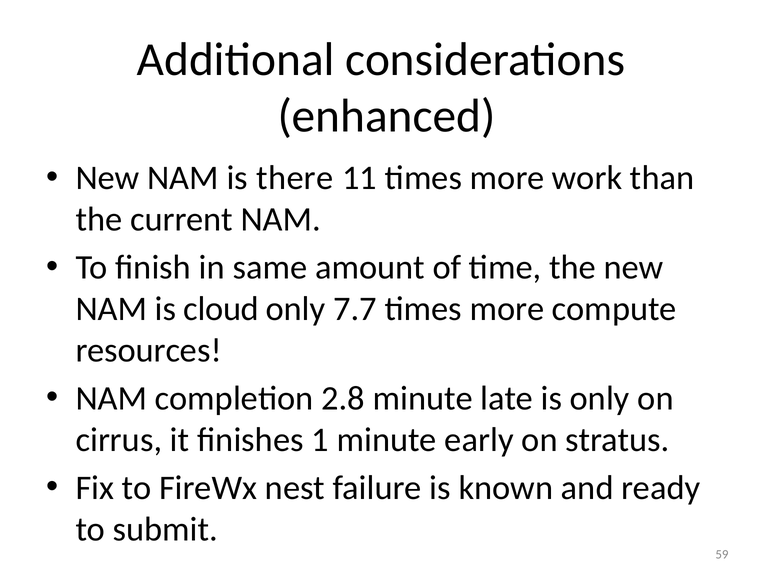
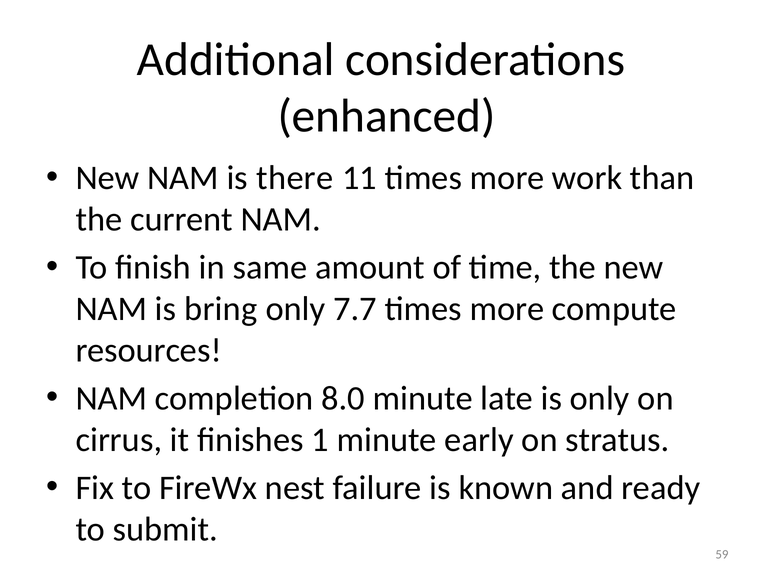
cloud: cloud -> bring (221, 309)
2.8: 2.8 -> 8.0 (343, 399)
